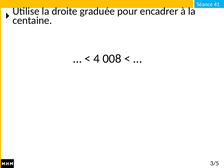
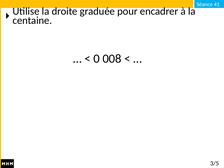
4: 4 -> 0 (97, 59)
